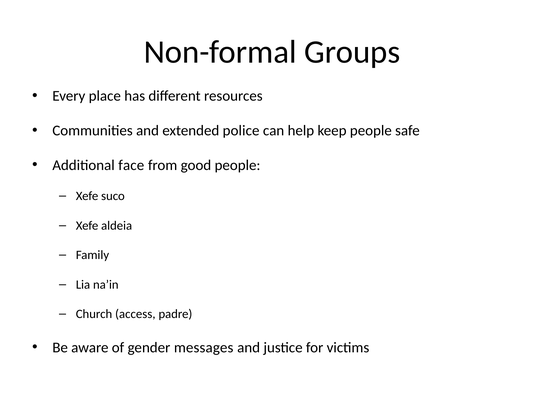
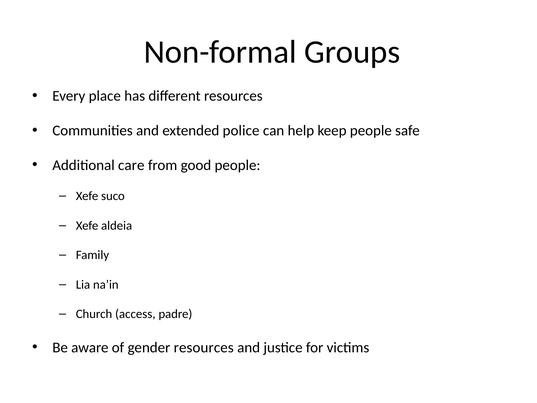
face: face -> care (131, 165)
gender messages: messages -> resources (204, 347)
